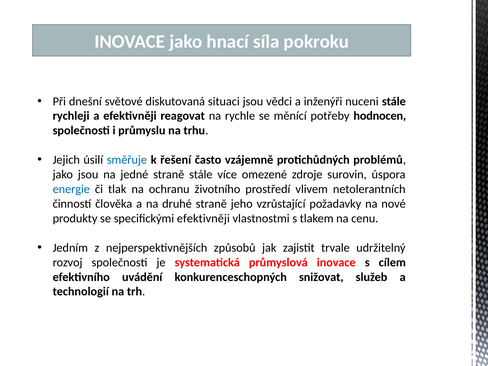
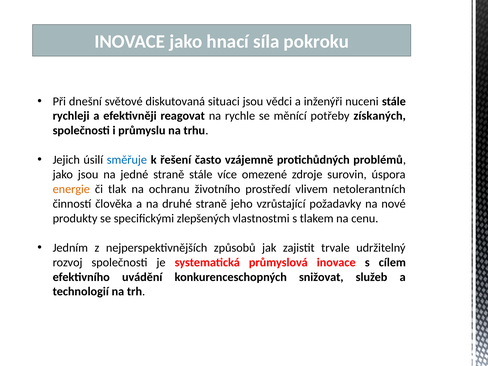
hodnocen: hodnocen -> získaných (380, 116)
energie colour: blue -> orange (71, 189)
specifickými efektivněji: efektivněji -> zlepšených (203, 218)
